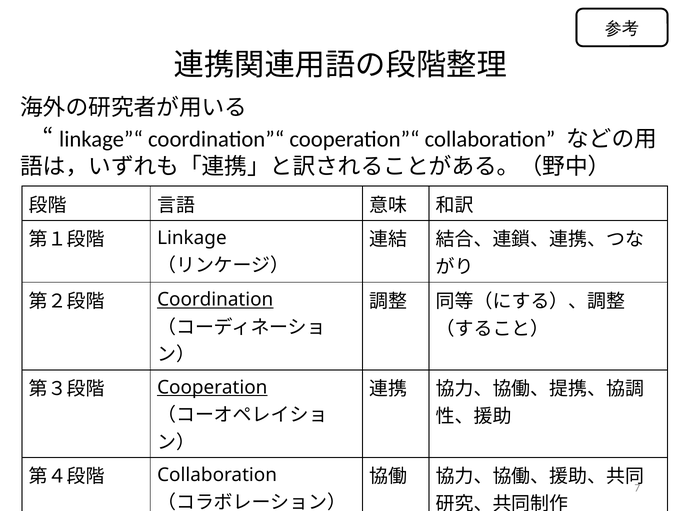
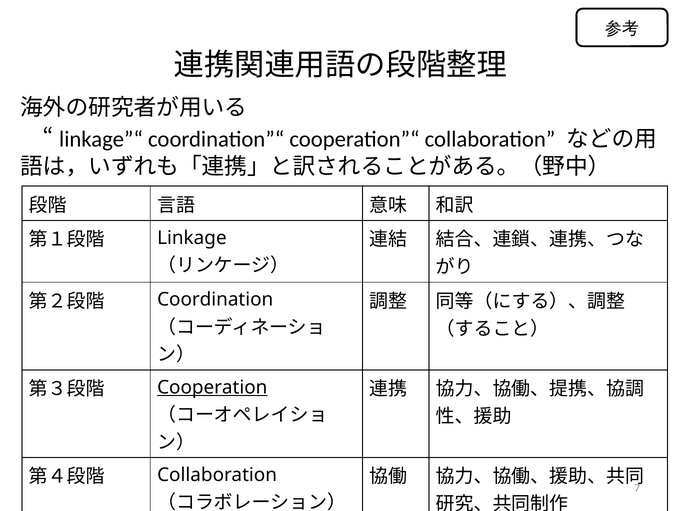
Coordination underline: present -> none (215, 300)
